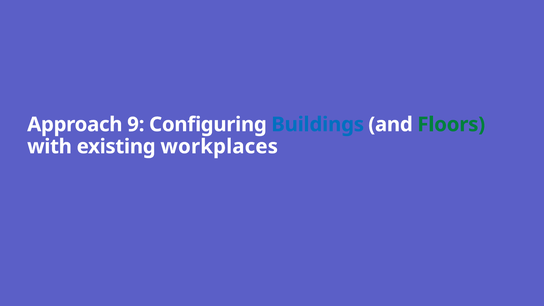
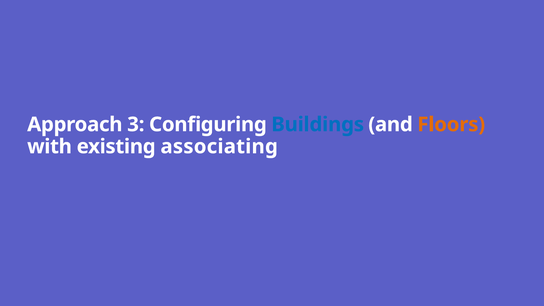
9: 9 -> 3 (136, 125)
Floors colour: green -> orange (451, 125)
workplaces: workplaces -> associating (219, 147)
